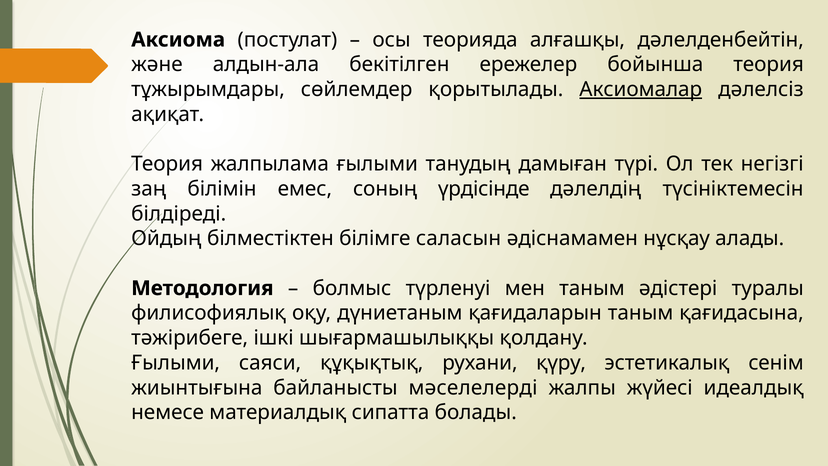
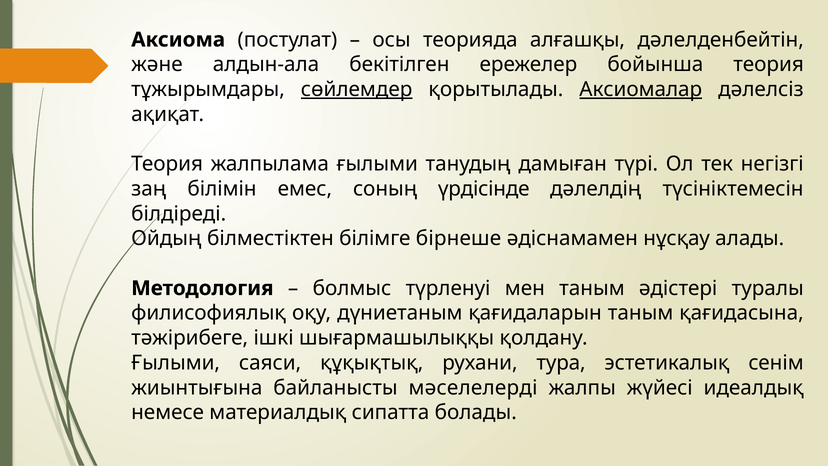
сөйлемдер underline: none -> present (357, 89)
саласын: саласын -> бірнеше (459, 238)
қүру: қүру -> тура (561, 363)
